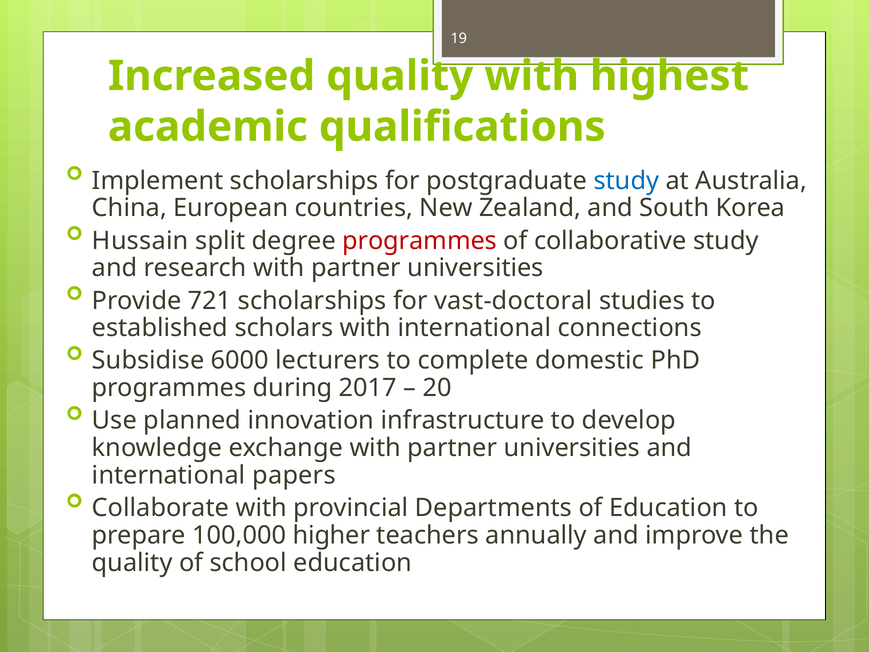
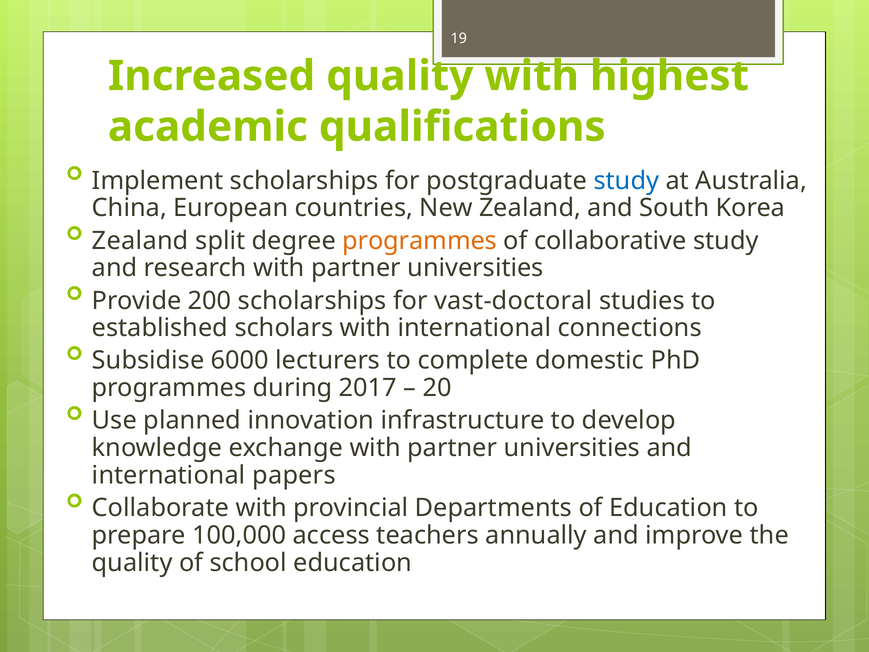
Hussain: Hussain -> Zealand (140, 241)
programmes colour: red -> orange (420, 241)
721: 721 -> 200 (210, 301)
higher: higher -> access (331, 535)
